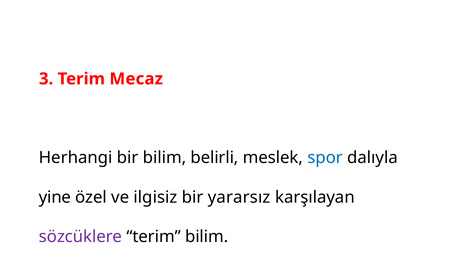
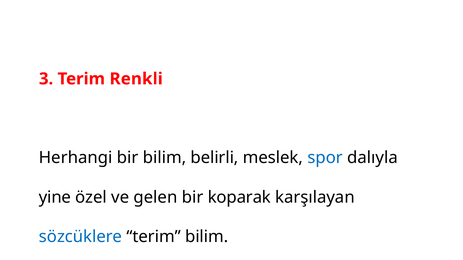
Mecaz: Mecaz -> Renkli (136, 79)
ilgisiz: ilgisiz -> gelen (156, 198)
yararsız: yararsız -> koparak (239, 198)
sözcüklere colour: purple -> blue (81, 237)
